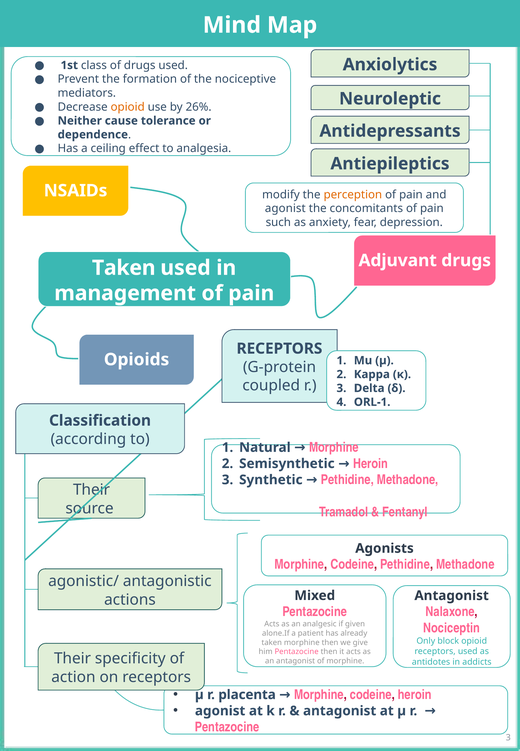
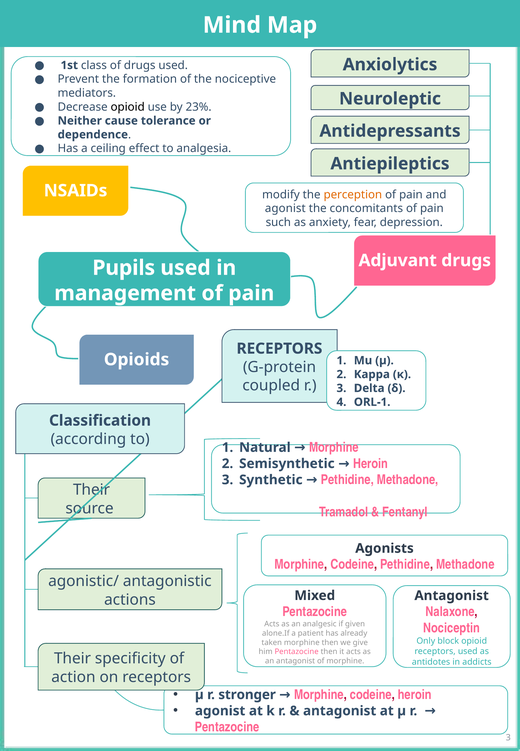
opioid colour: orange -> black (128, 107)
26%: 26% -> 23% (199, 107)
Taken: Taken -> Pupils (124, 268)
placenta: placenta -> stronger (247, 695)
